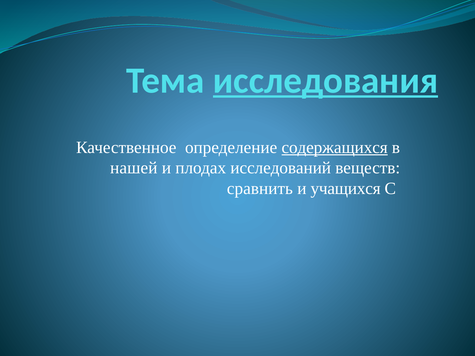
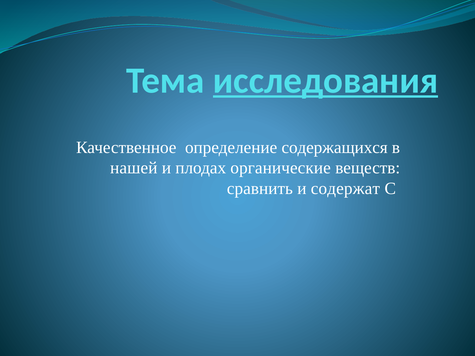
содержащихся underline: present -> none (335, 147)
исследований: исследований -> органические (281, 168)
учащихся: учащихся -> содержат (345, 189)
